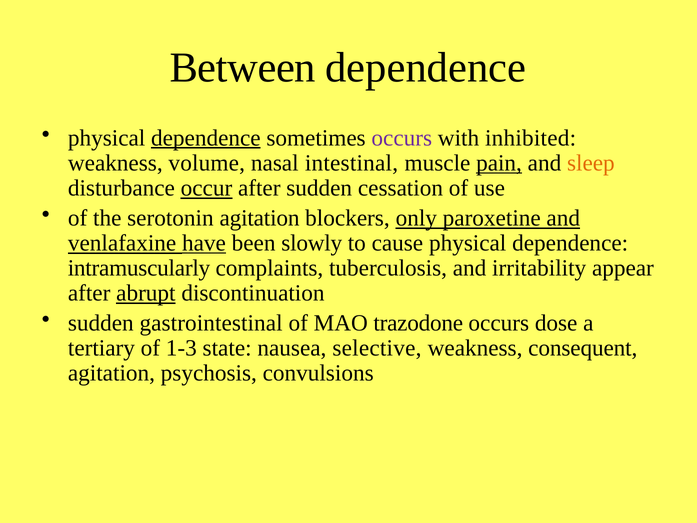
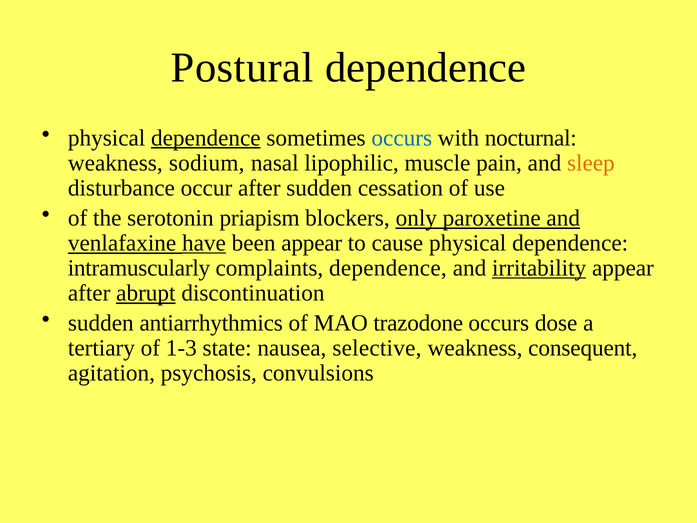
Between: Between -> Postural (242, 67)
occurs colour: purple -> blue (402, 138)
inhibited: inhibited -> nocturnal (531, 138)
volume: volume -> sodium (207, 163)
intestinal: intestinal -> lipophilic (352, 163)
pain underline: present -> none (499, 163)
occur underline: present -> none (206, 188)
serotonin agitation: agitation -> priapism (260, 218)
been slowly: slowly -> appear (312, 243)
complaints tuberculosis: tuberculosis -> dependence (388, 268)
irritability underline: none -> present (539, 268)
gastrointestinal: gastrointestinal -> antiarrhythmics (211, 323)
